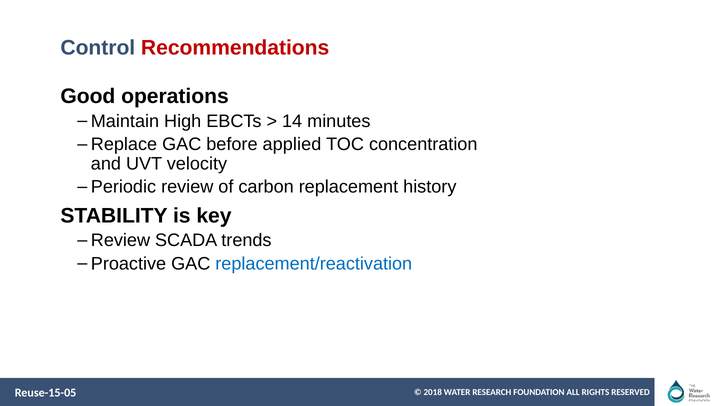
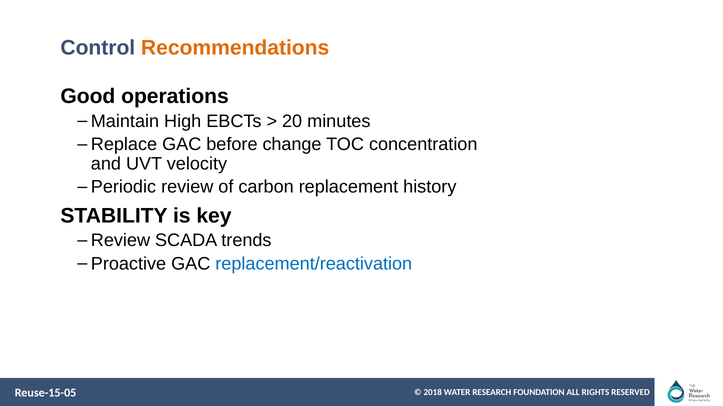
Recommendations colour: red -> orange (235, 48)
14: 14 -> 20 (292, 121)
applied: applied -> change (292, 145)
